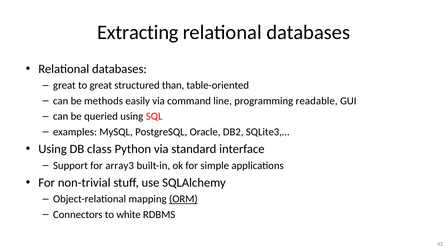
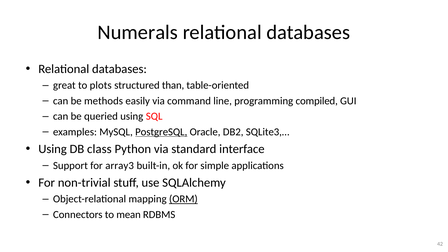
Extracting: Extracting -> Numerals (138, 33)
to great: great -> plots (101, 85)
readable: readable -> compiled (317, 101)
PostgreSQL underline: none -> present (161, 132)
white: white -> mean (129, 215)
